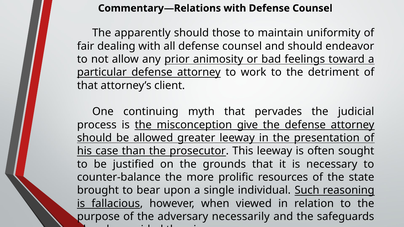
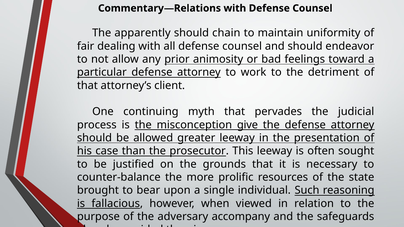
those: those -> chain (226, 33)
necessarily: necessarily -> accompany (241, 217)
